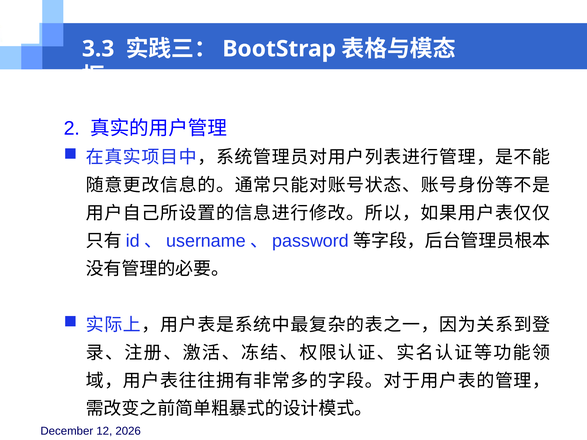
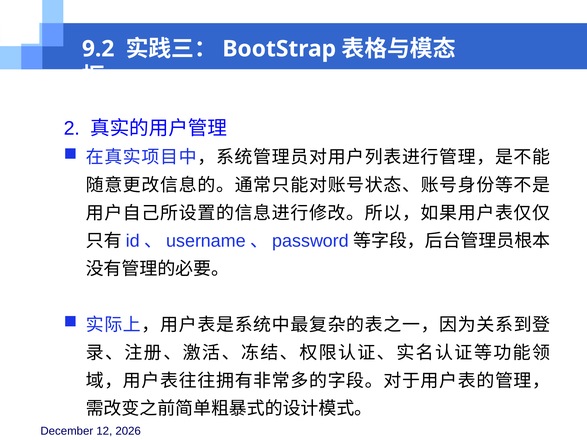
3.3: 3.3 -> 9.2 (98, 49)
